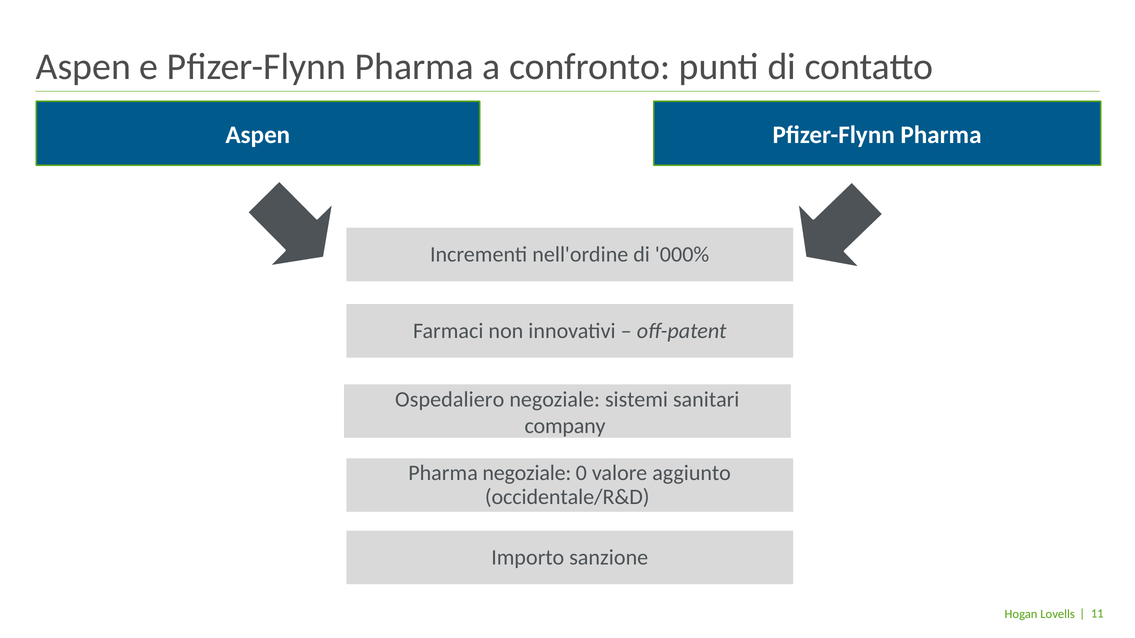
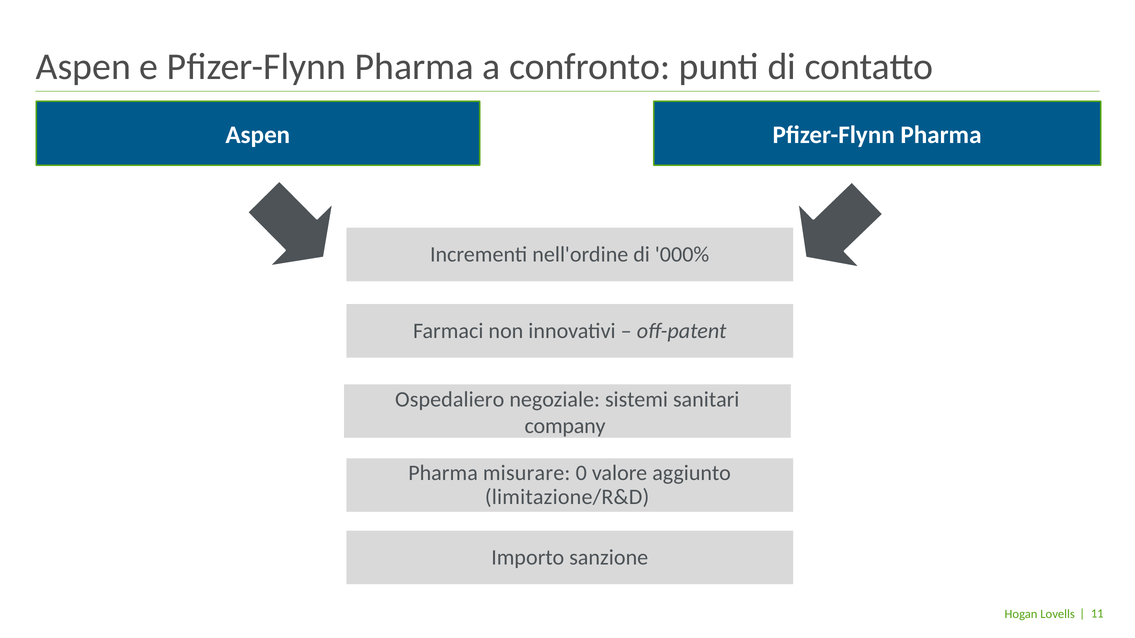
Pharma negoziale: negoziale -> misurare (527, 473)
occidentale/R&D: occidentale/R&D -> limitazione/R&D (567, 497)
